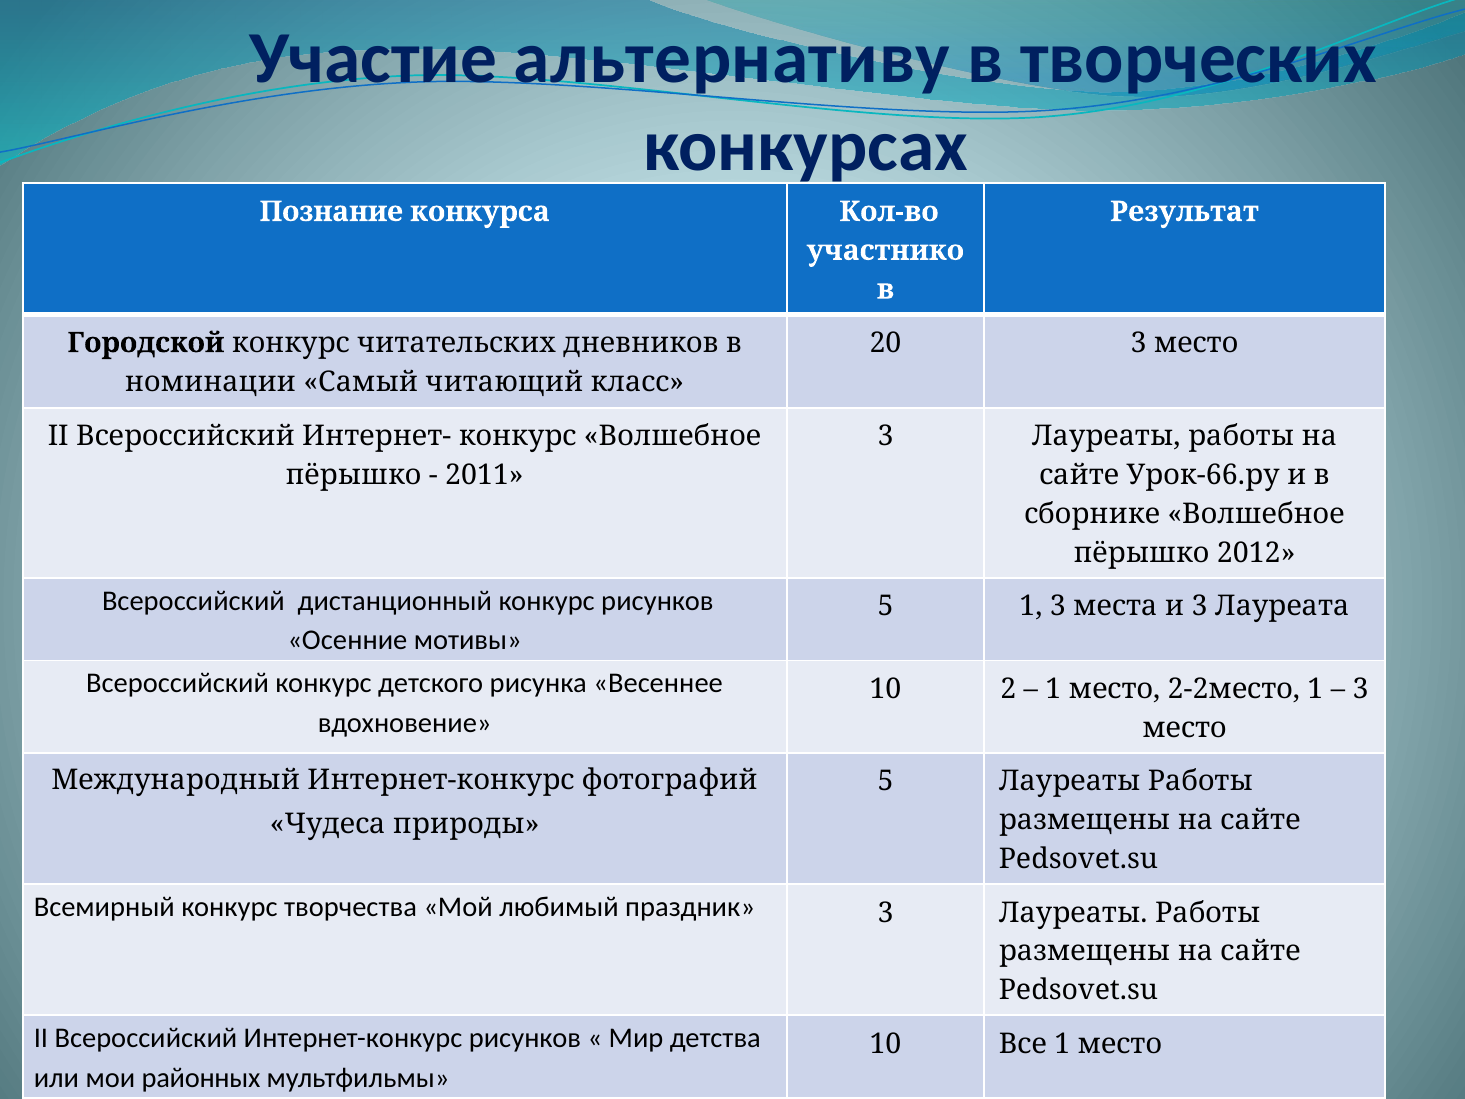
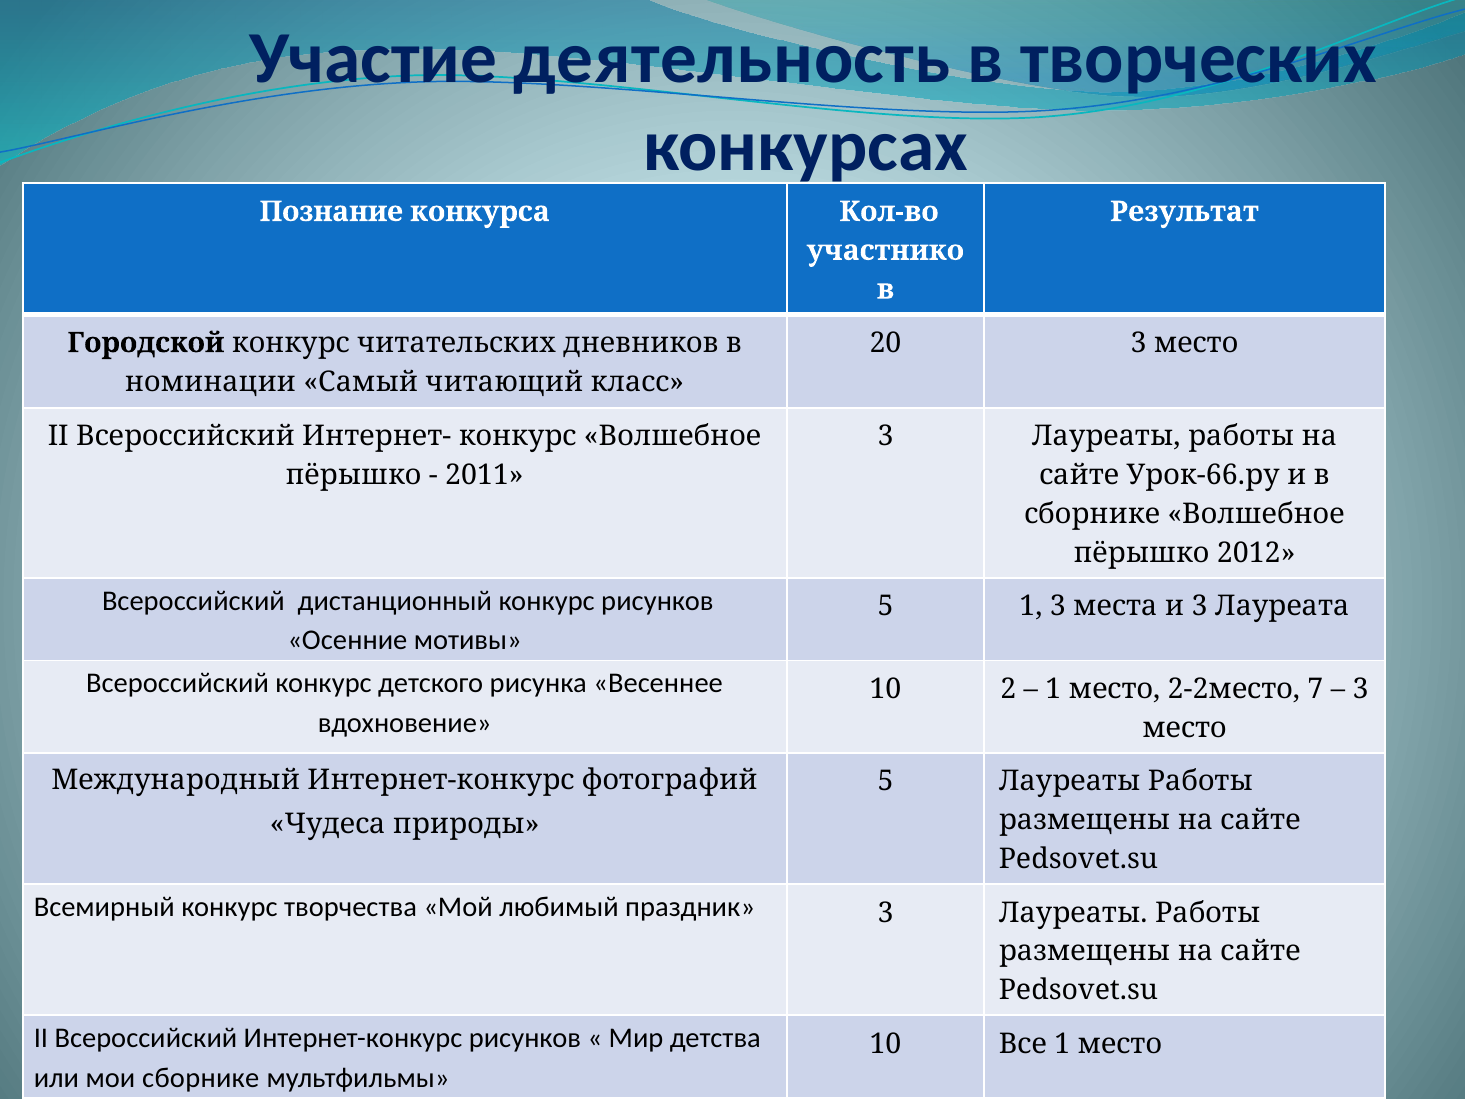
альтернативу: альтернативу -> деятельность (732, 58)
2-2место 1: 1 -> 7 (1315, 689)
мои районных: районных -> сборнике (201, 1078)
